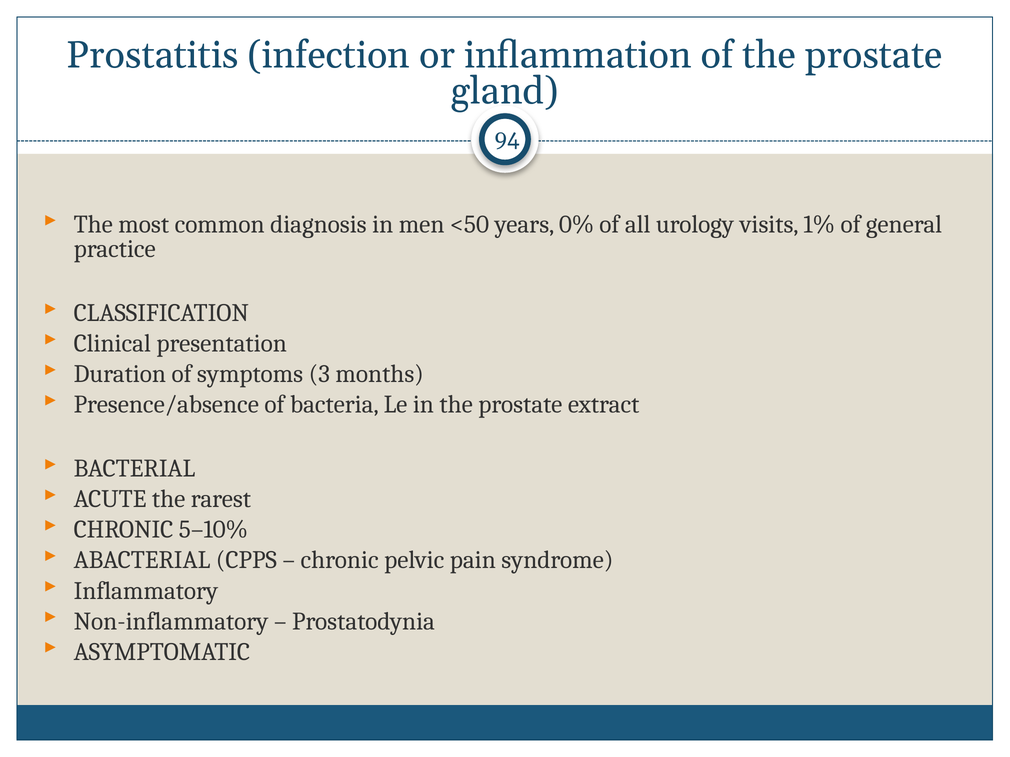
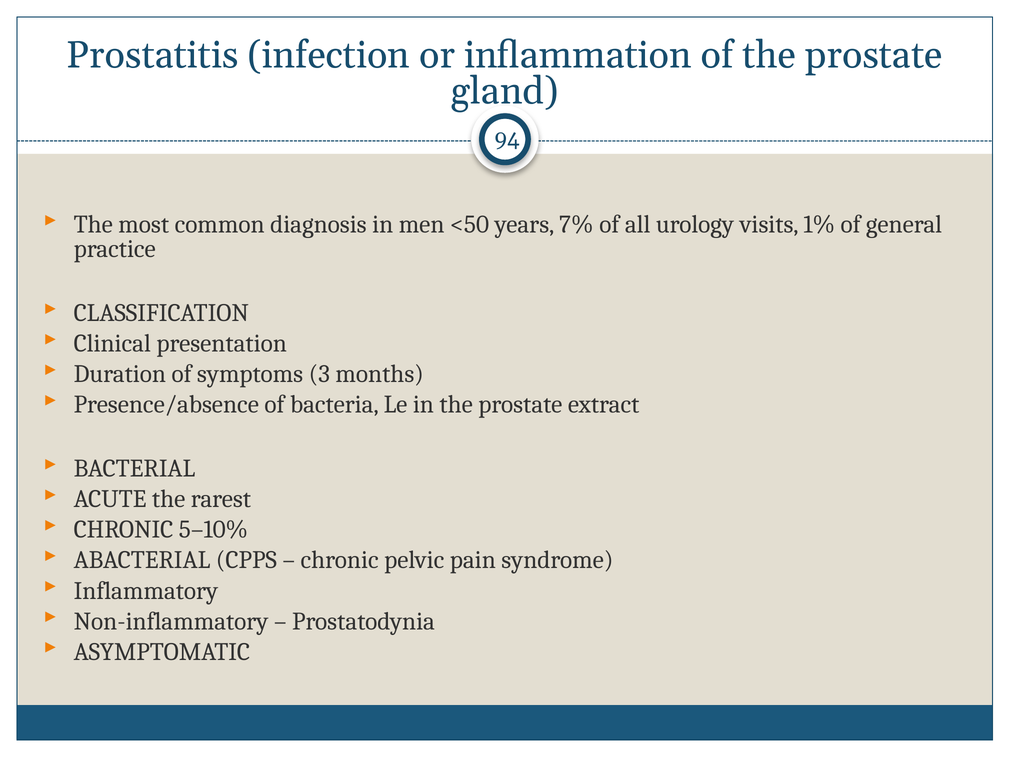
0%: 0% -> 7% (576, 225)
